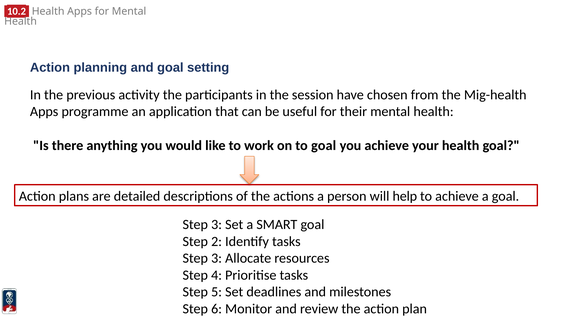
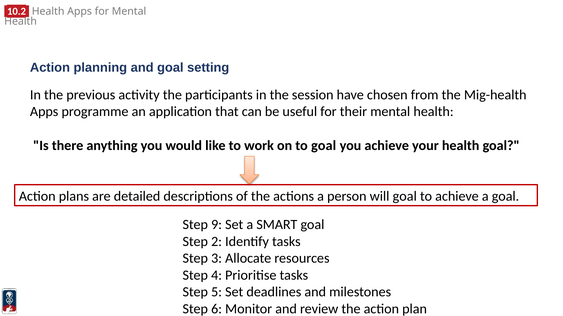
will help: help -> goal (405, 197)
3: 3 -> 9 (217, 225)
